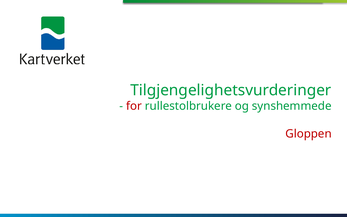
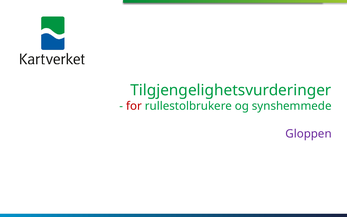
Gloppen colour: red -> purple (309, 134)
